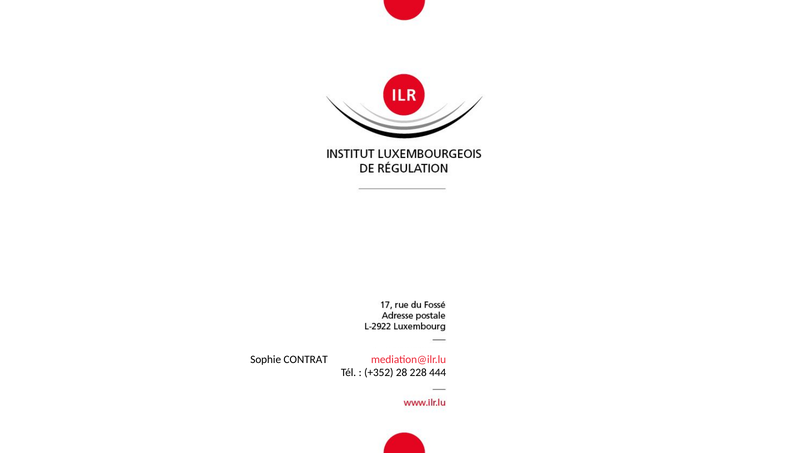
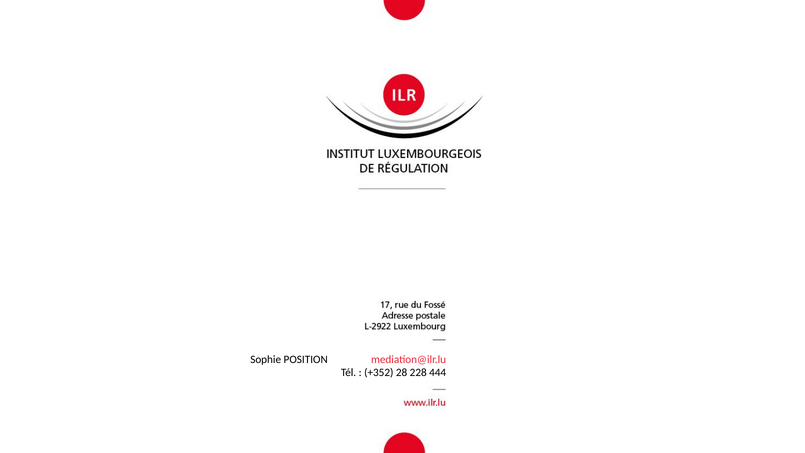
CONTRAT: CONTRAT -> POSITION (306, 359)
